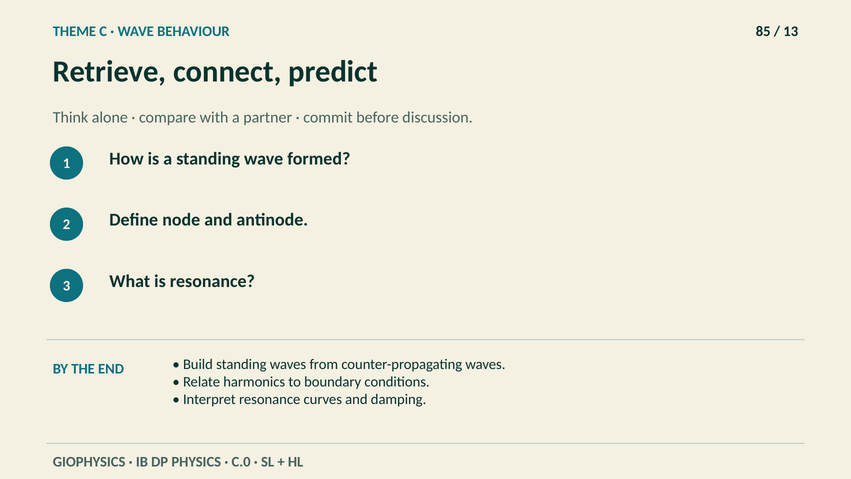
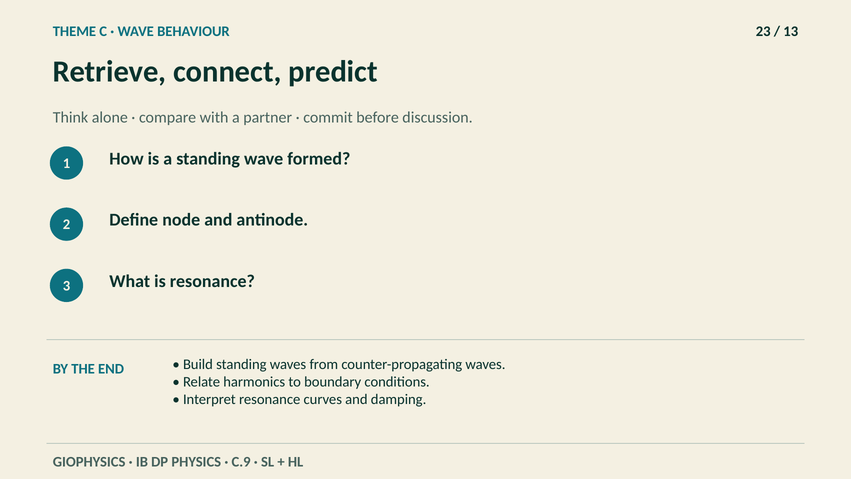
85: 85 -> 23 (763, 32)
C.0: C.0 -> C.9 (241, 462)
